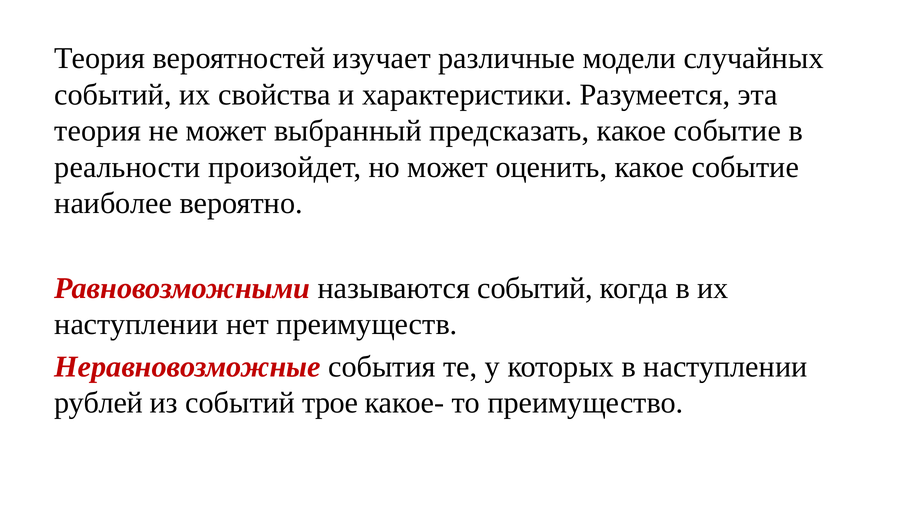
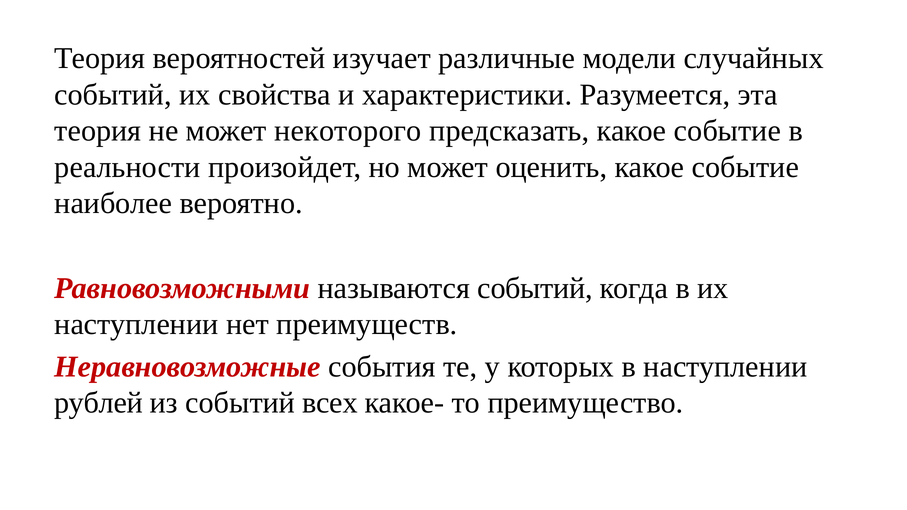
выбранный: выбранный -> некоторого (348, 131)
трое: трое -> всех (330, 403)
